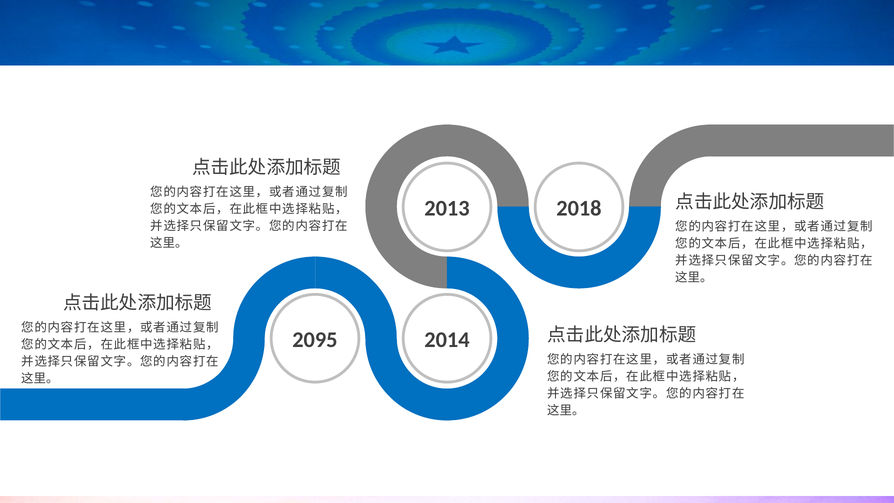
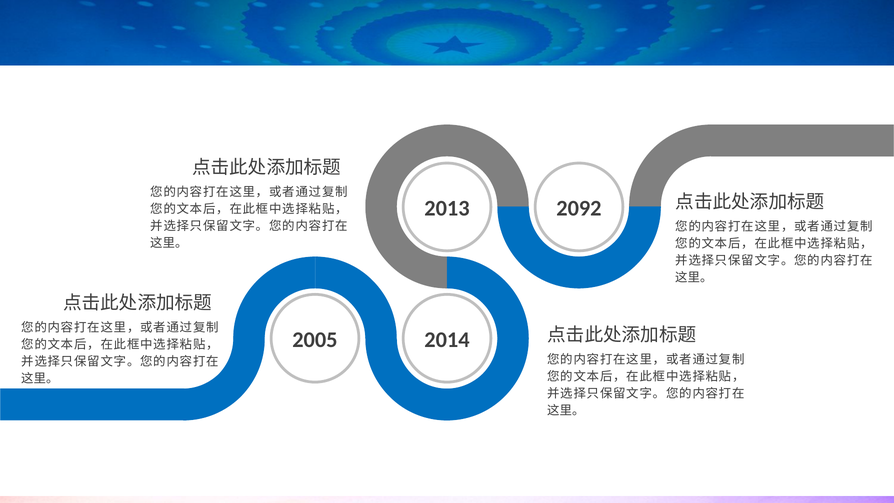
2018: 2018 -> 2092 (579, 208)
2095: 2095 -> 2005 (315, 340)
